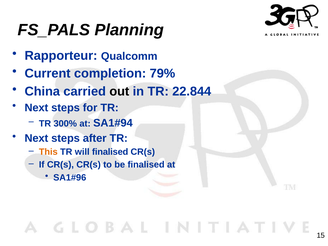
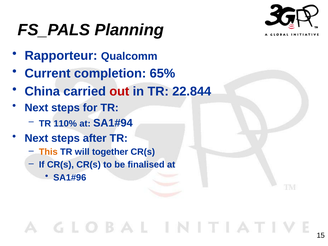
79%: 79% -> 65% (162, 74)
out colour: black -> red (119, 91)
300%: 300% -> 110% (65, 124)
will finalised: finalised -> together (110, 152)
